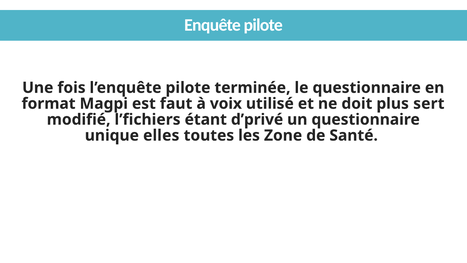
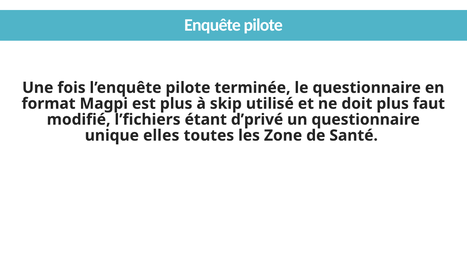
est faut: faut -> plus (176, 104)
voix: voix -> skip (226, 104)
sert: sert -> faut (429, 104)
